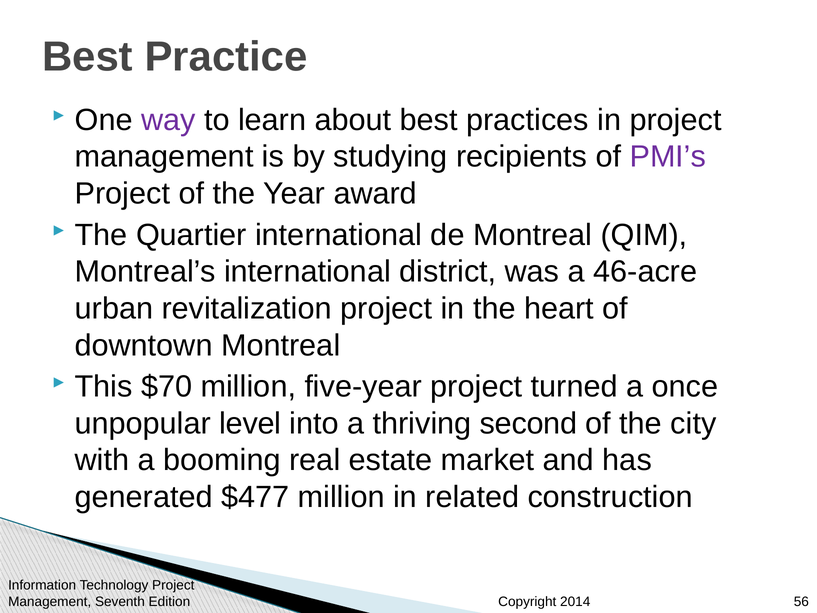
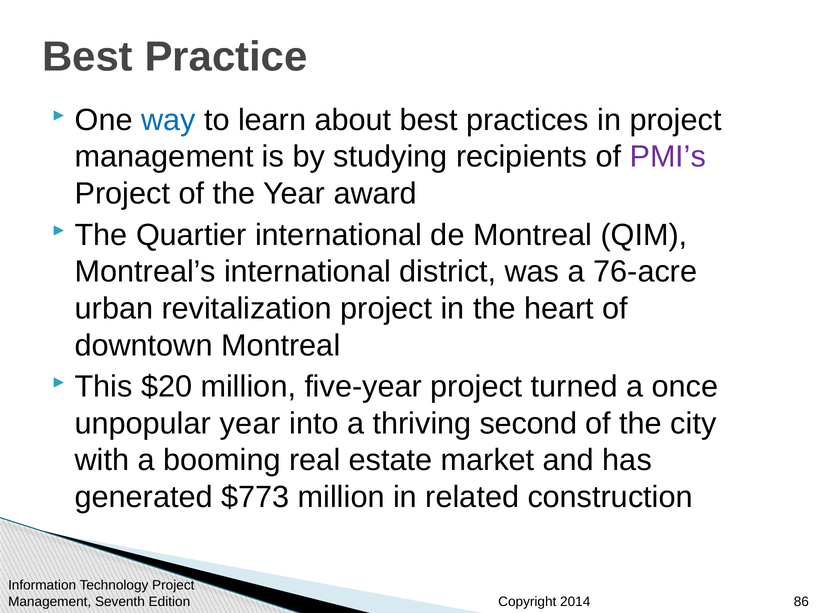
way colour: purple -> blue (168, 120)
46-acre: 46-acre -> 76-acre (645, 272)
$70: $70 -> $20 (167, 387)
unpopular level: level -> year (250, 423)
$477: $477 -> $773 (255, 497)
56: 56 -> 86 (801, 601)
